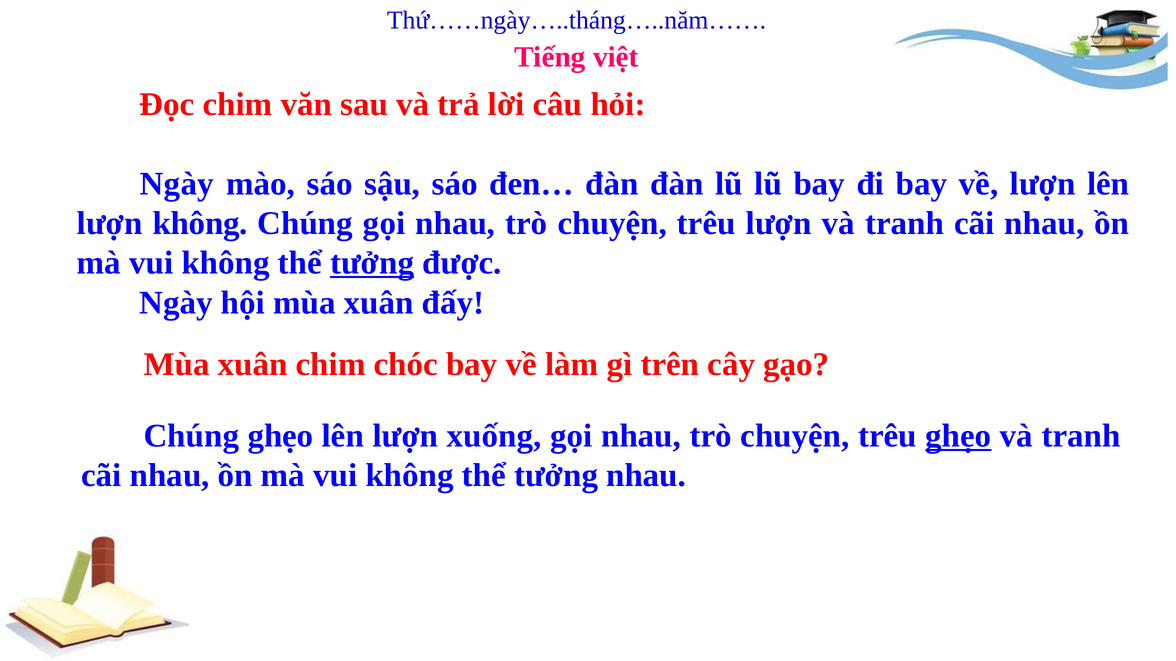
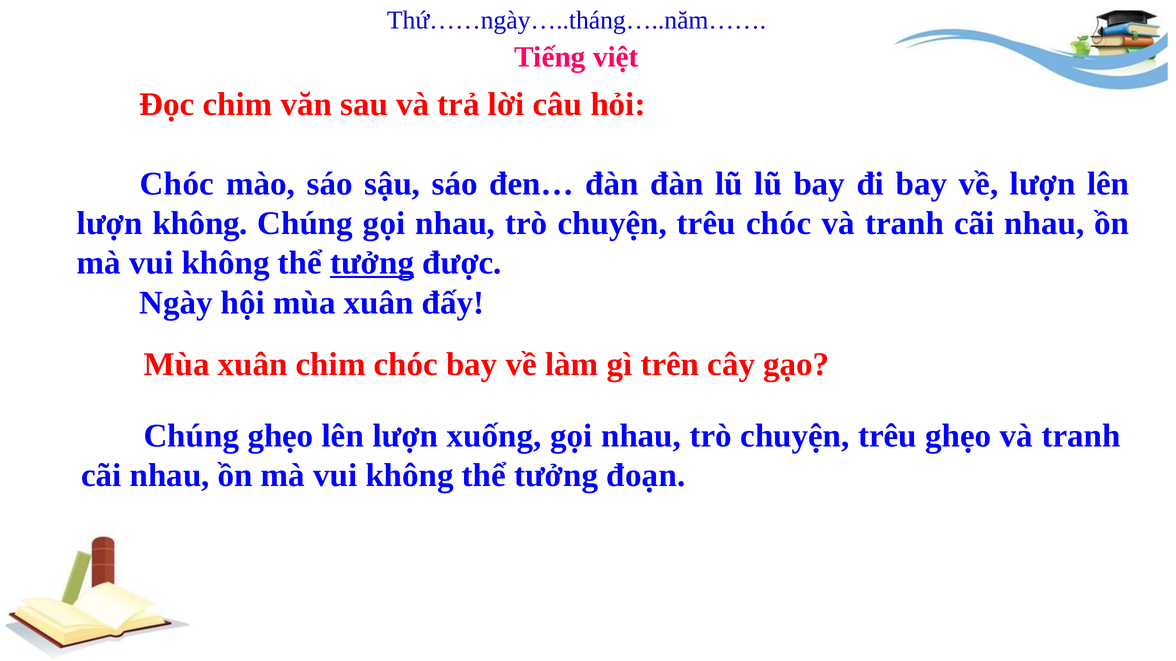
Ngày: Ngày -> Chóc (177, 184)
trêu lượn: lượn -> chóc (779, 223)
ghẹo underline: present -> none (958, 436)
tưởng nhau: nhau -> đoạn (646, 475)
